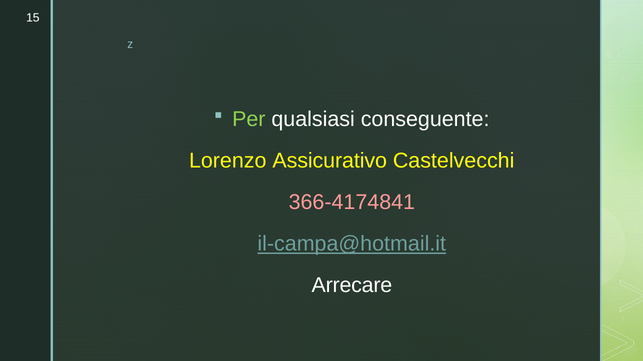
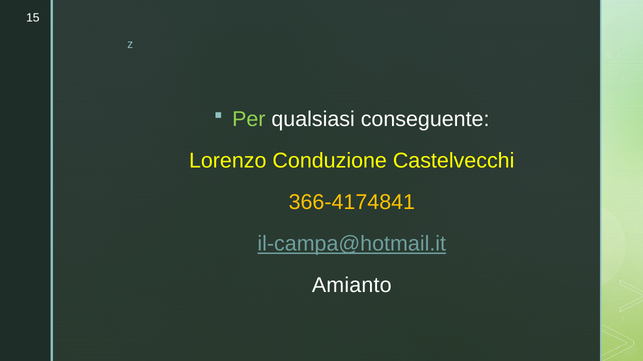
Assicurativo: Assicurativo -> Conduzione (330, 161)
366-4174841 colour: pink -> yellow (352, 203)
Arrecare: Arrecare -> Amianto (352, 286)
